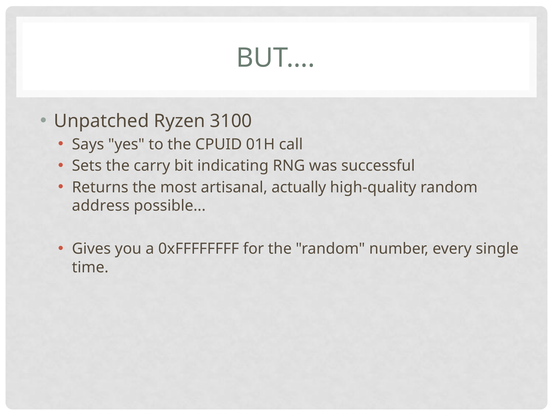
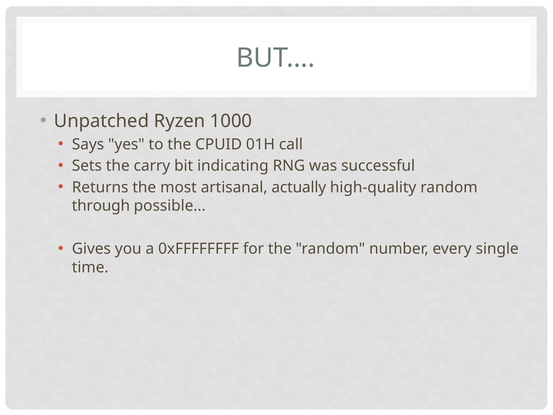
3100: 3100 -> 1000 (231, 121)
address: address -> through (101, 206)
